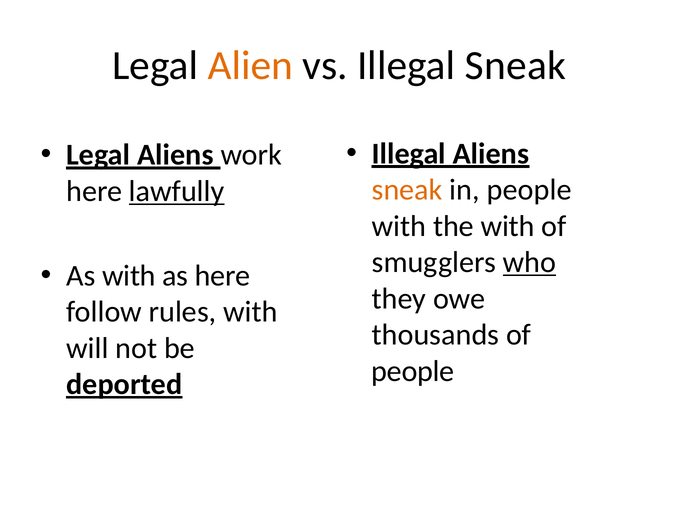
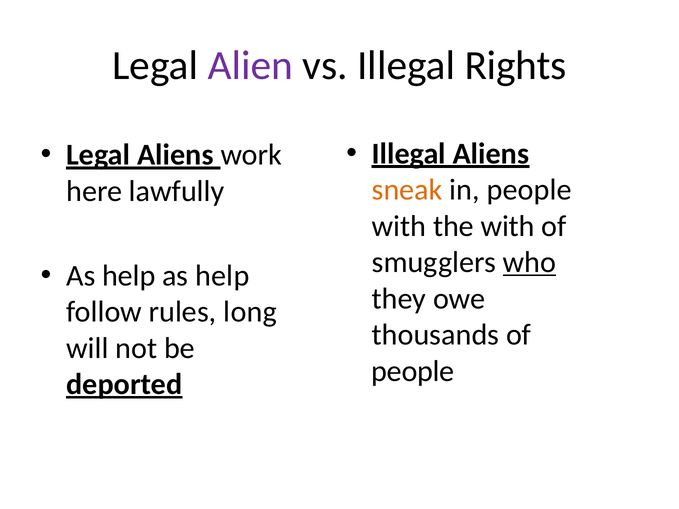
Alien colour: orange -> purple (250, 66)
Illegal Sneak: Sneak -> Rights (516, 66)
lawfully underline: present -> none (177, 191)
with: with -> help (129, 276)
here: here -> help (222, 276)
rules with: with -> long (250, 312)
